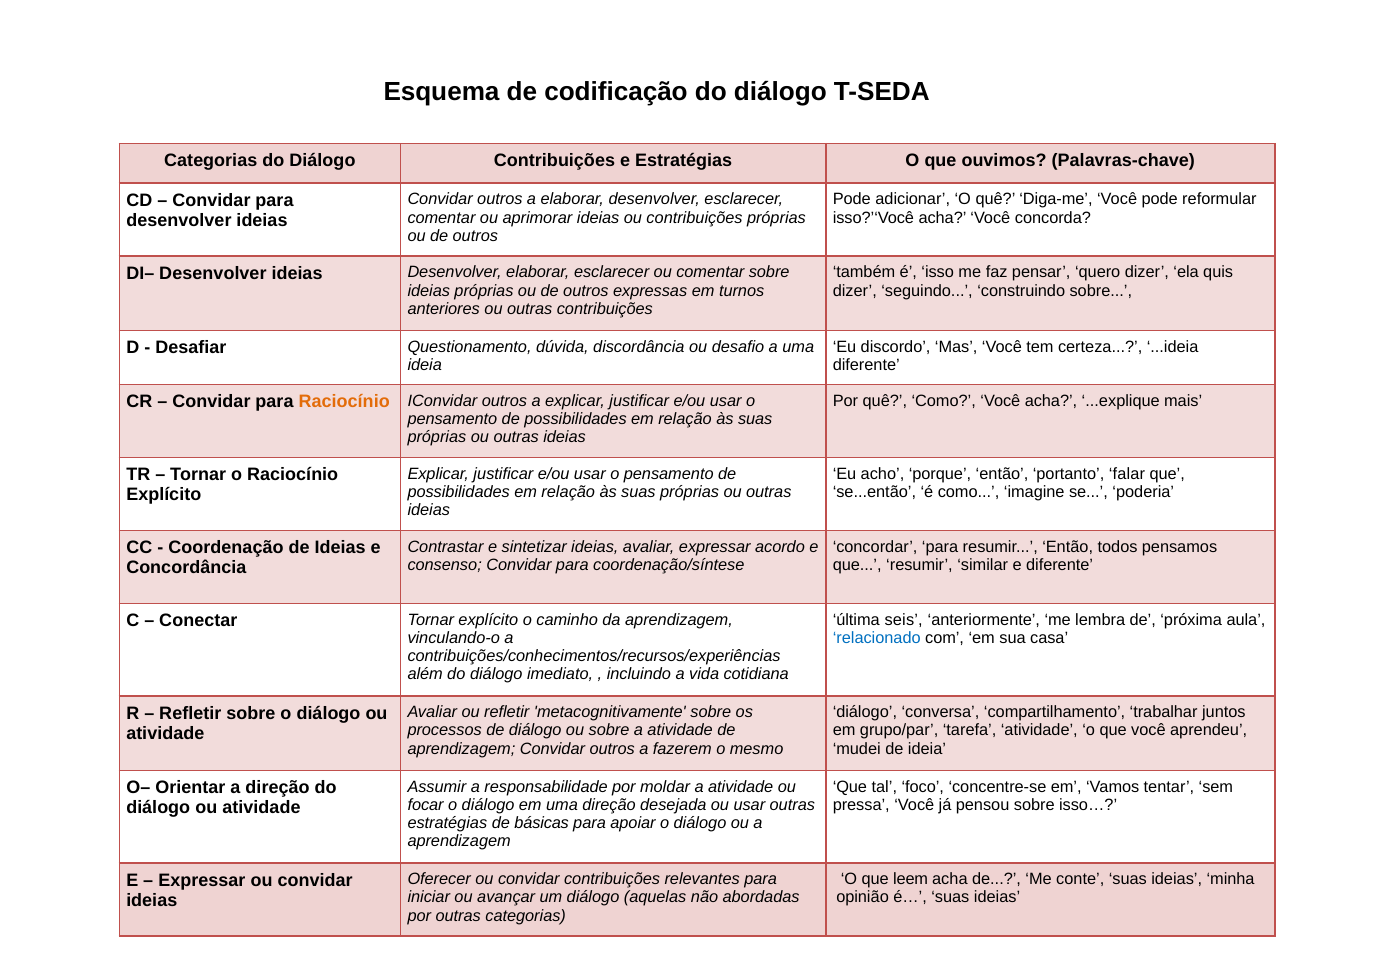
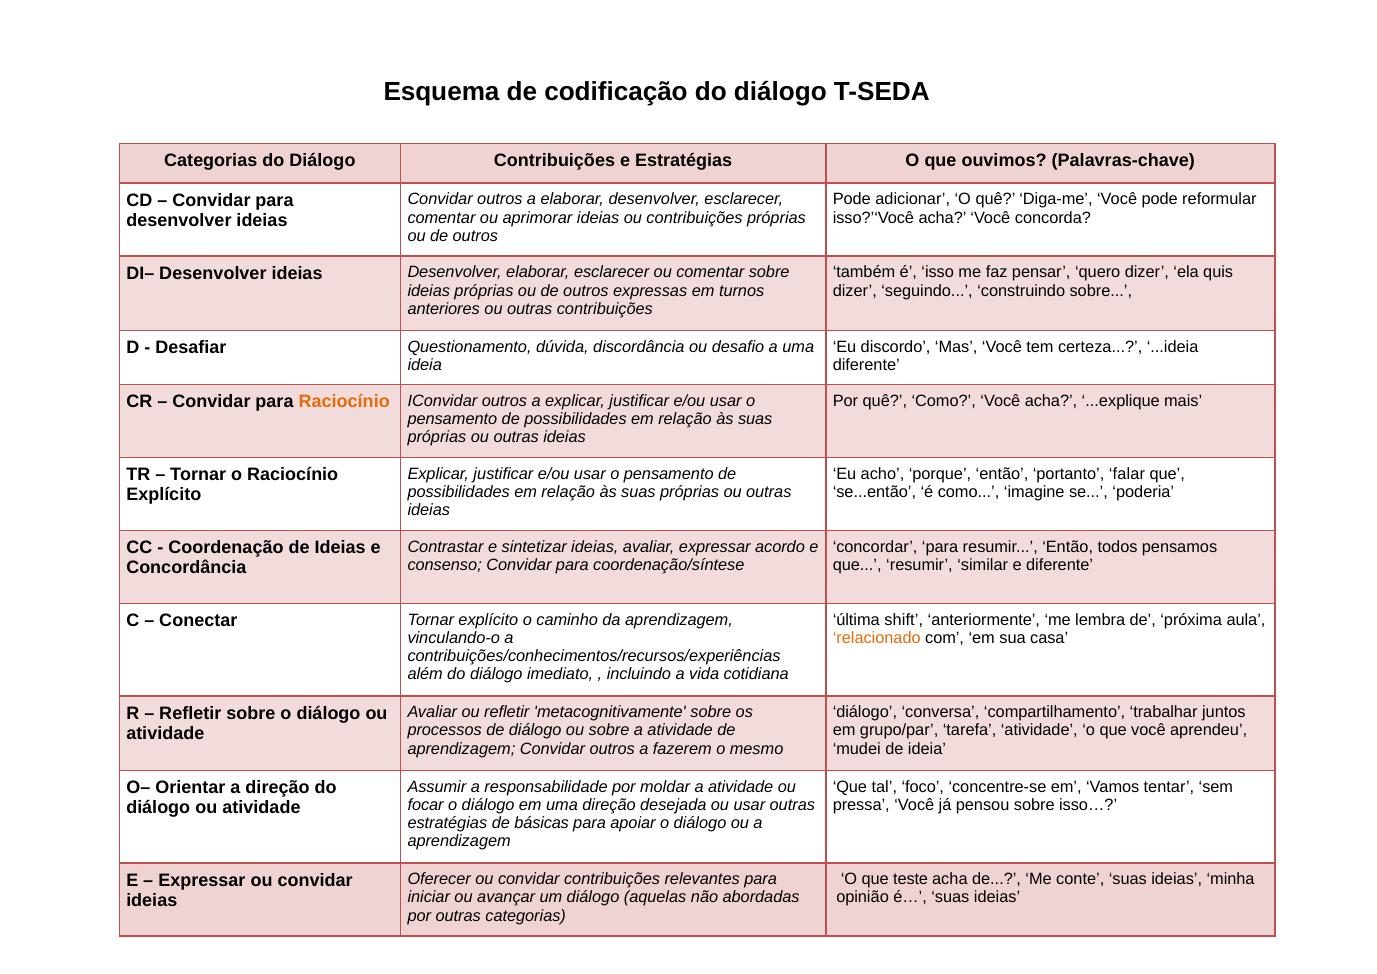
seis: seis -> shift (904, 620)
relacionado colour: blue -> orange (877, 638)
leem: leem -> teste (911, 879)
